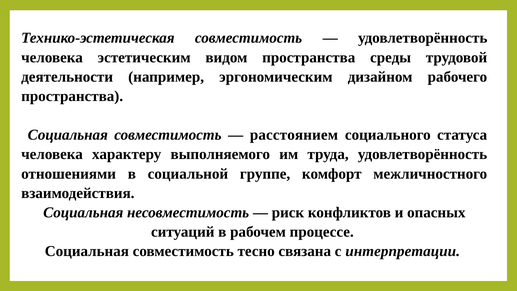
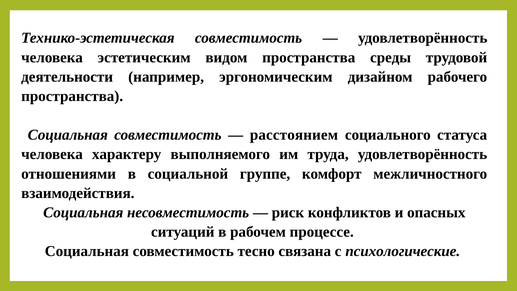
интерпретации: интерпретации -> психологические (403, 251)
